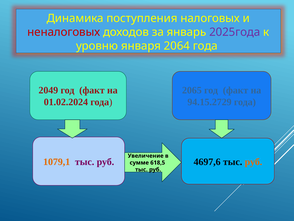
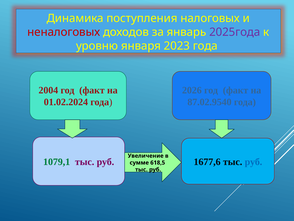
2064: 2064 -> 2023 (177, 46)
2049: 2049 -> 2004 (48, 90)
2065: 2065 -> 2026 (192, 90)
94.15.2729: 94.15.2729 -> 87.02.9540 (209, 102)
1079,1 colour: orange -> green (57, 161)
4697,6: 4697,6 -> 1677,6 (207, 161)
руб colour: orange -> blue (253, 161)
